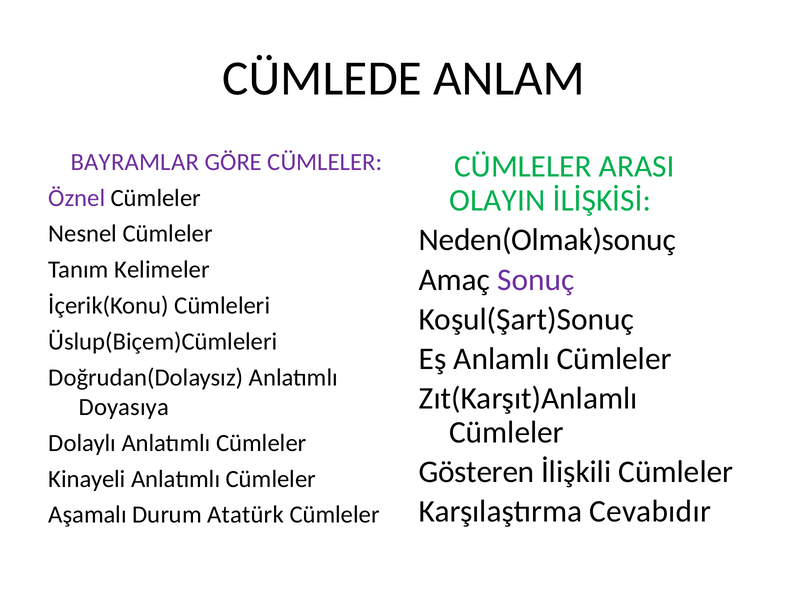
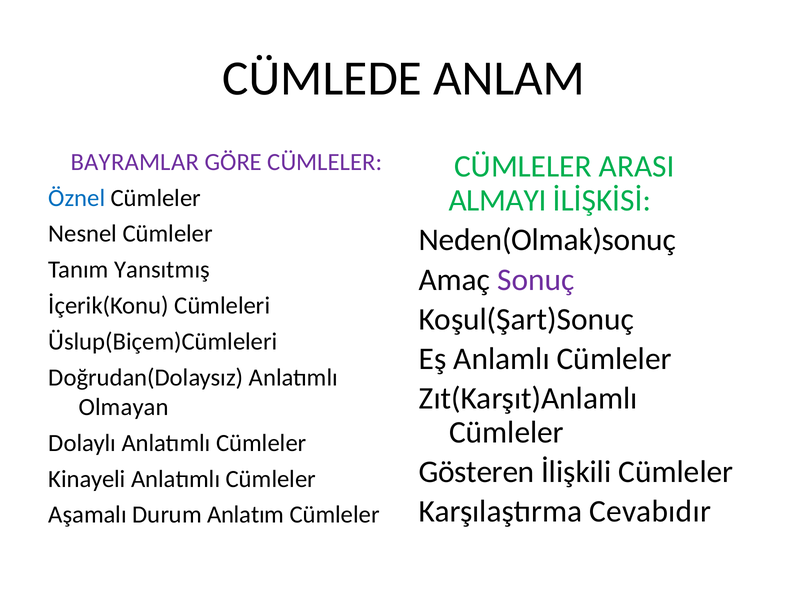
OLAYIN: OLAYIN -> ALMAYI (498, 200)
Öznel colour: purple -> blue (77, 198)
Kelimeler: Kelimeler -> Yansıtmış (162, 270)
Doyasıya: Doyasıya -> Olmayan (124, 407)
Atatürk: Atatürk -> Anlatım (246, 515)
